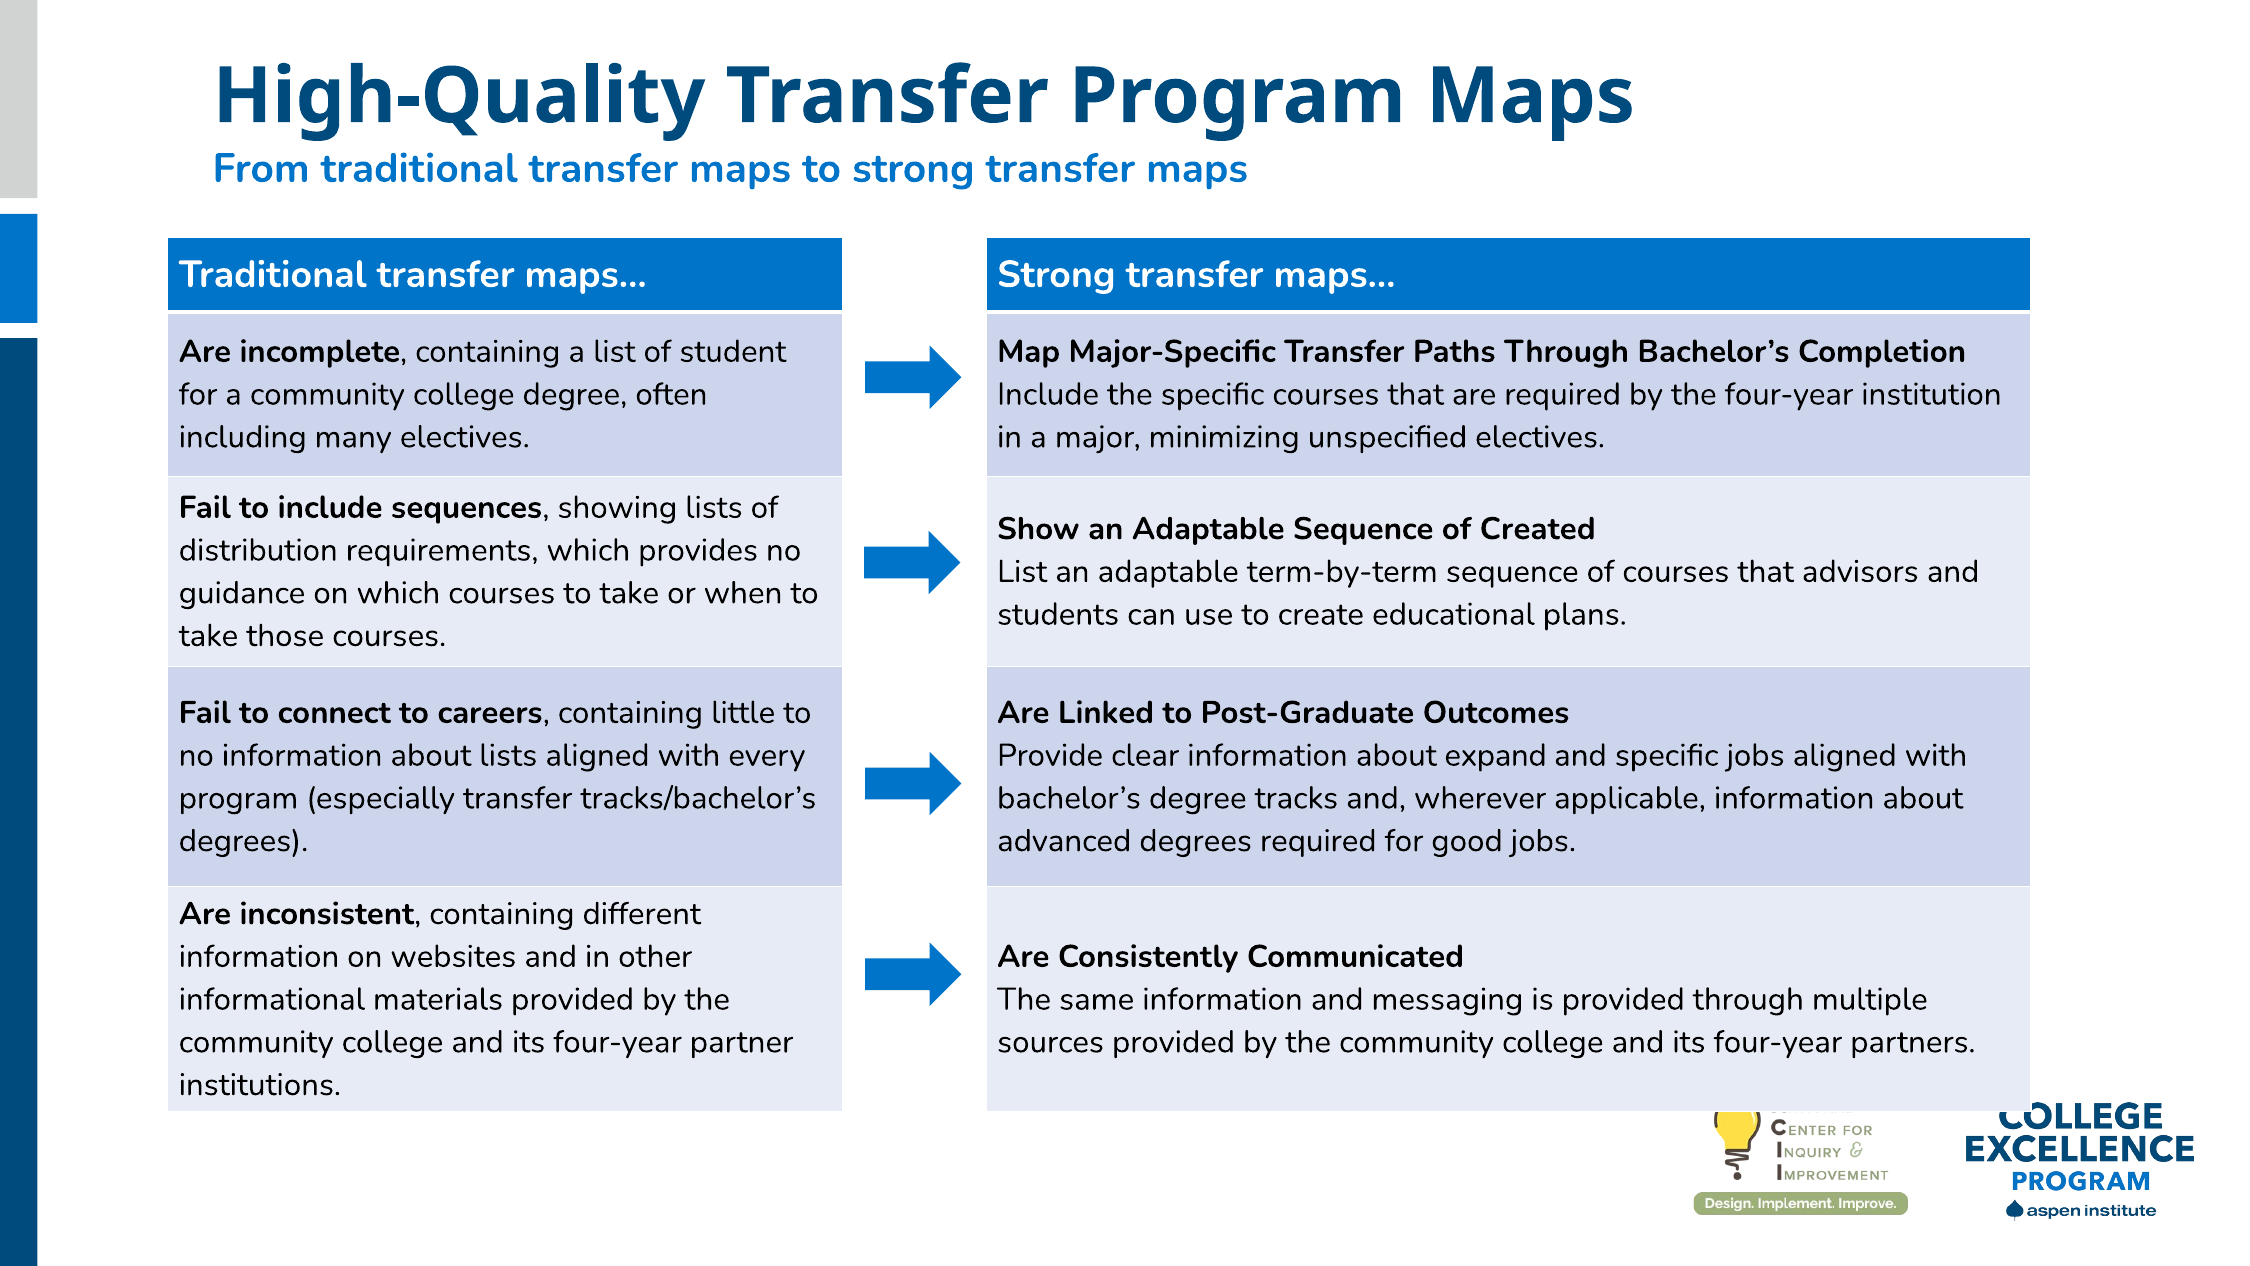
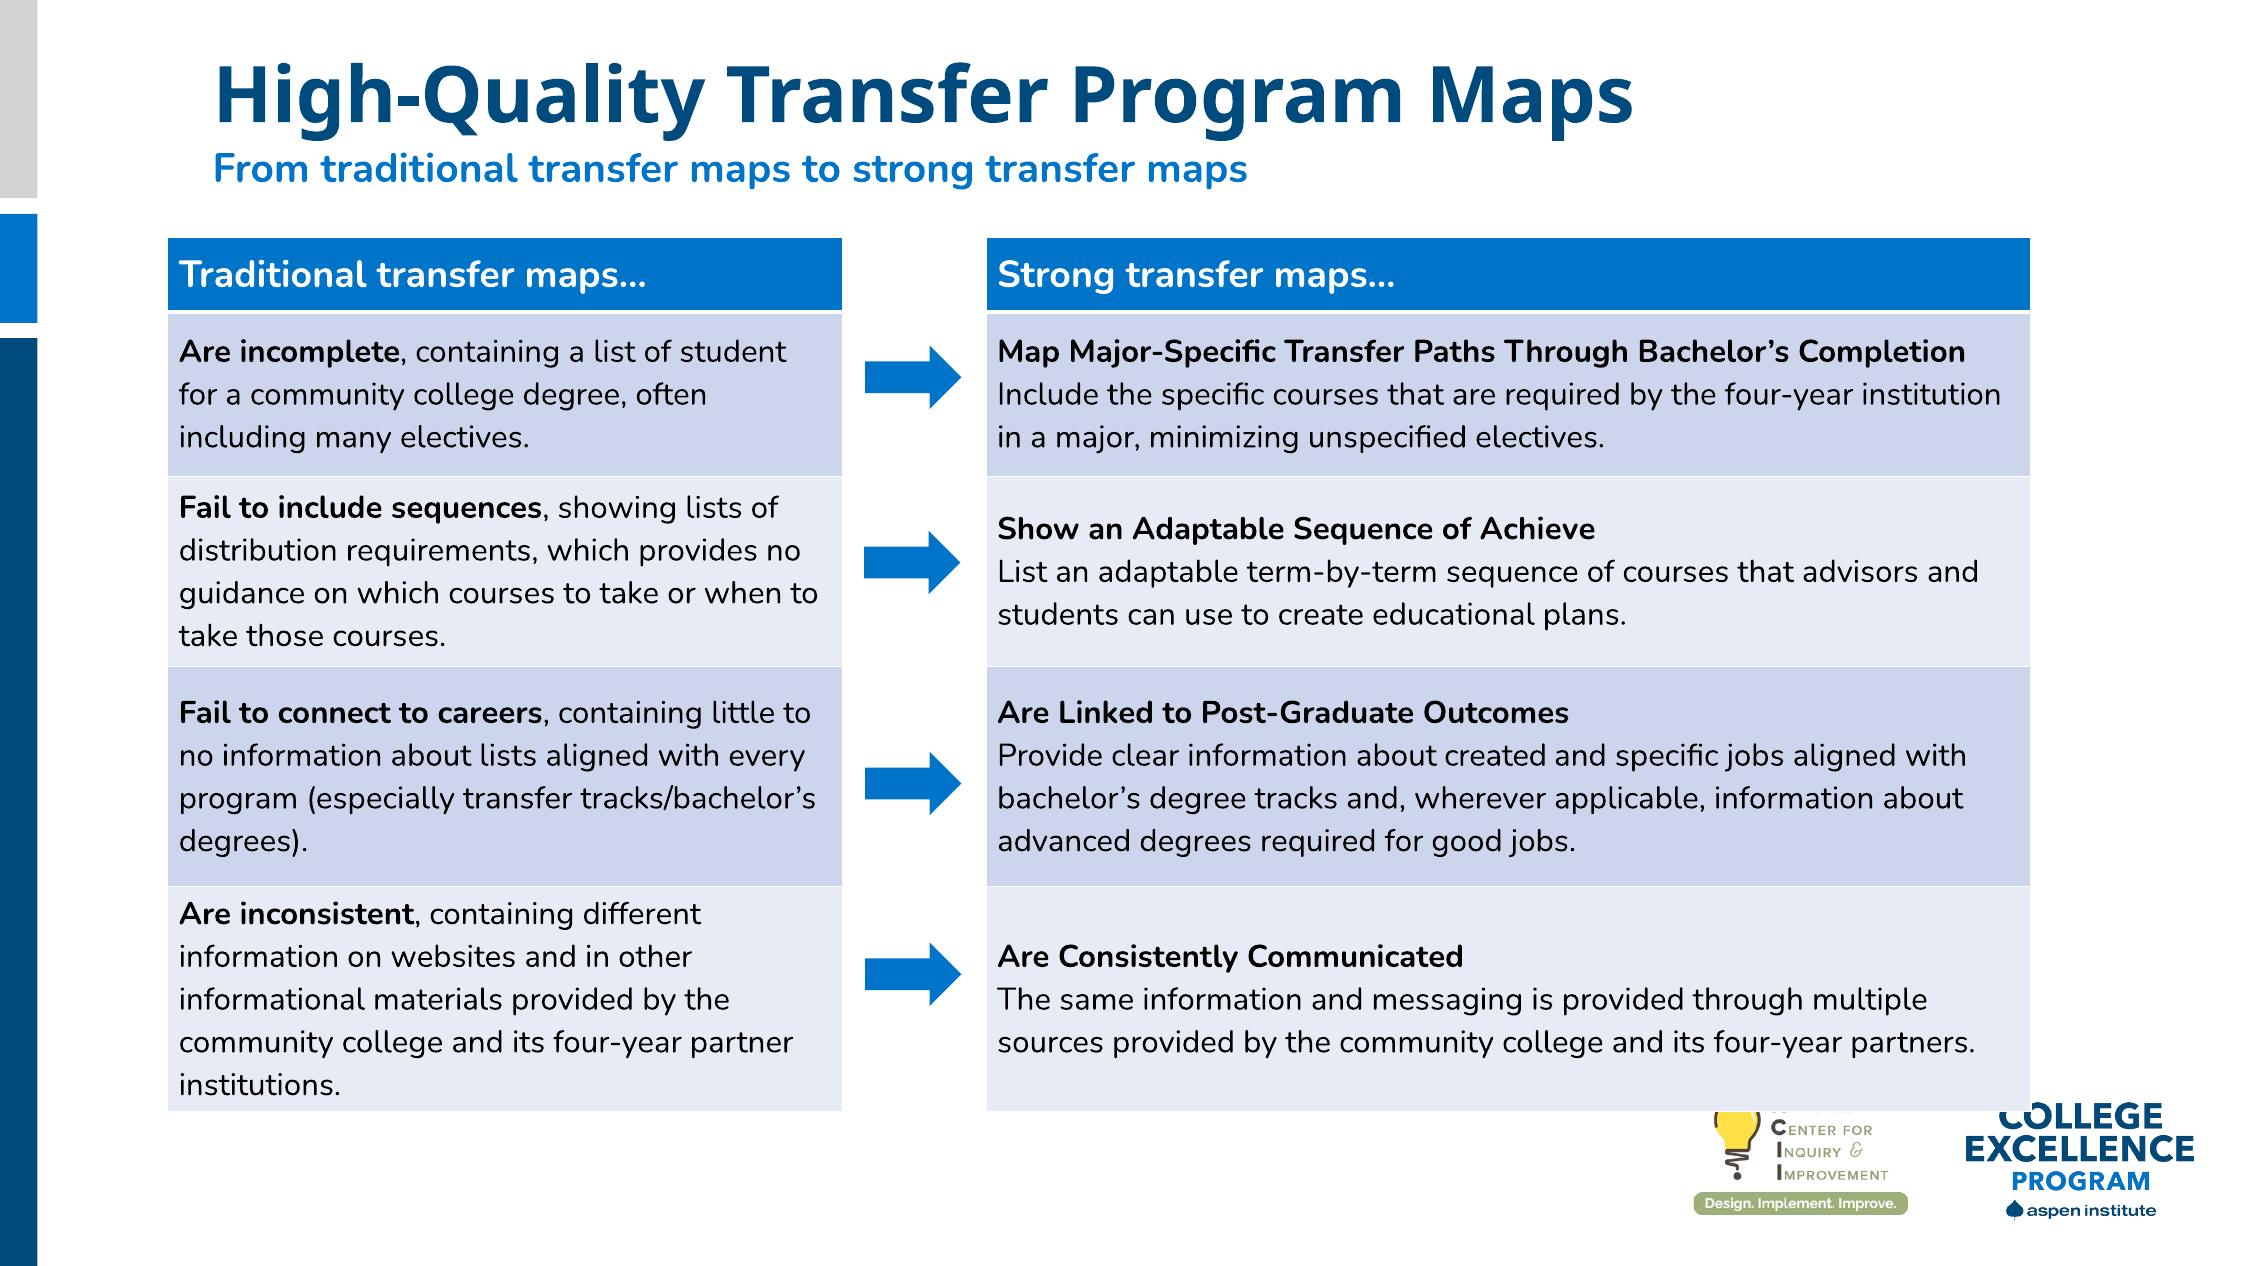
Created: Created -> Achieve (1538, 529)
expand: expand -> created (1496, 755)
